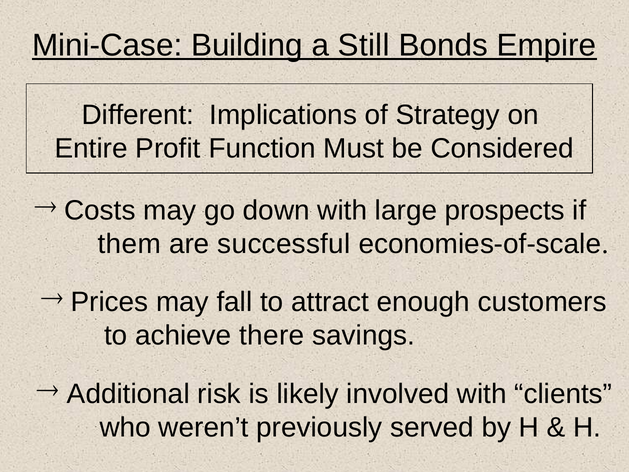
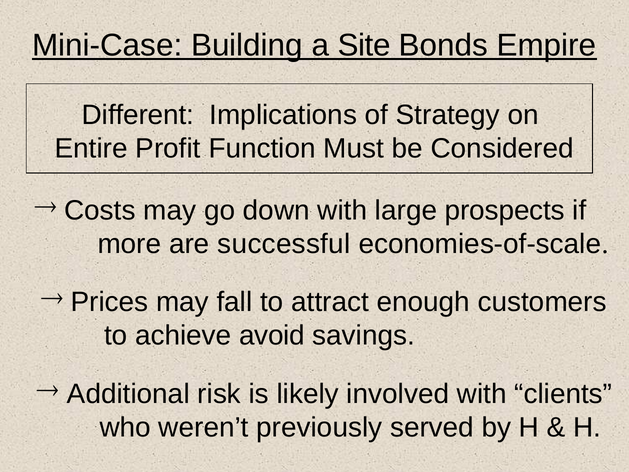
Still: Still -> Site (364, 45)
them: them -> more (129, 244)
there: there -> avoid (272, 335)
